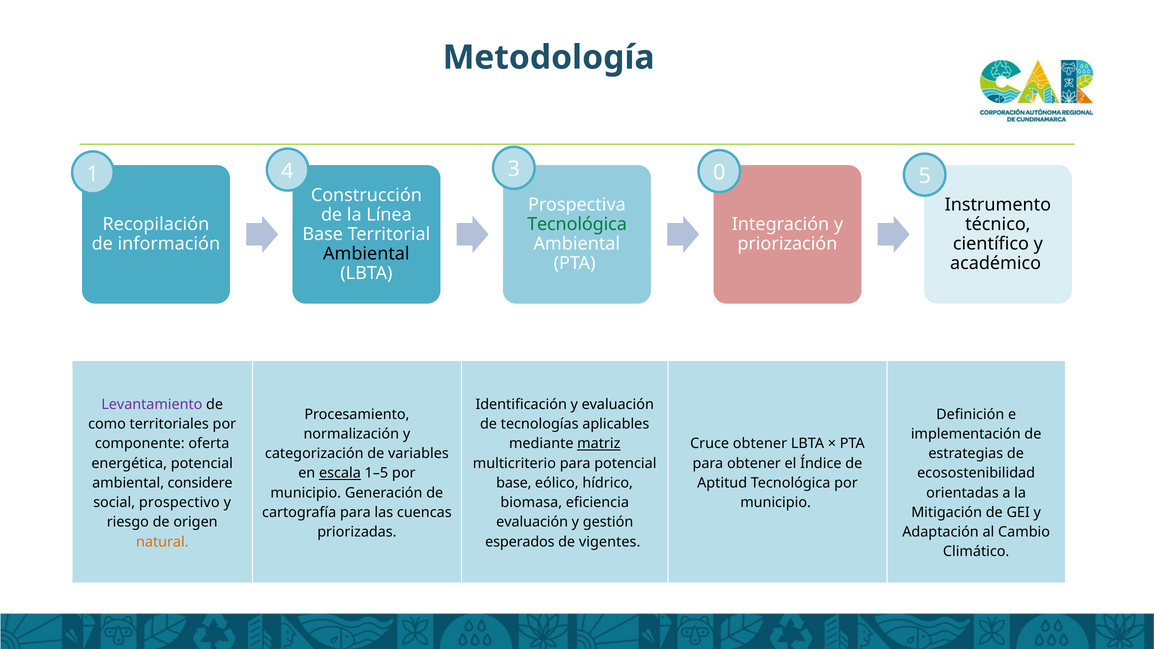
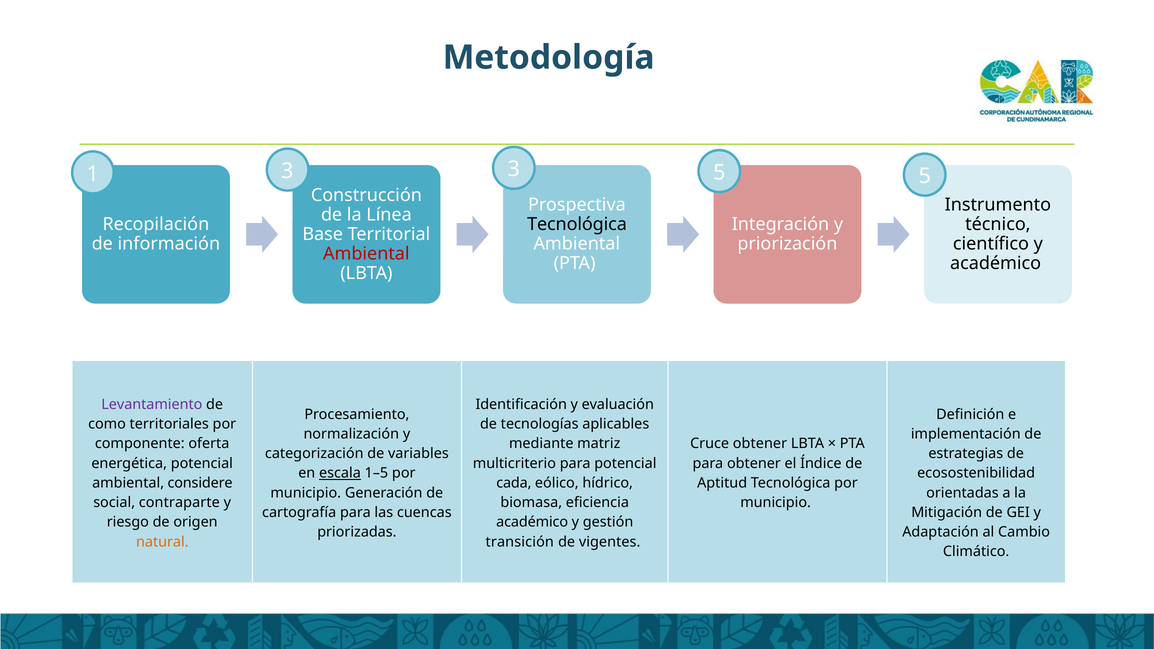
1 4: 4 -> 3 (288, 171)
3 0: 0 -> 5 (719, 173)
Tecnológica colour: green -> black (577, 225)
Ambiental colour: black -> red (366, 254)
matriz underline: present -> none (599, 444)
base: base -> cada (514, 483)
prospectivo: prospectivo -> contraparte (179, 503)
evaluación: evaluación -> académico (532, 522)
esperados: esperados -> transición (520, 542)
